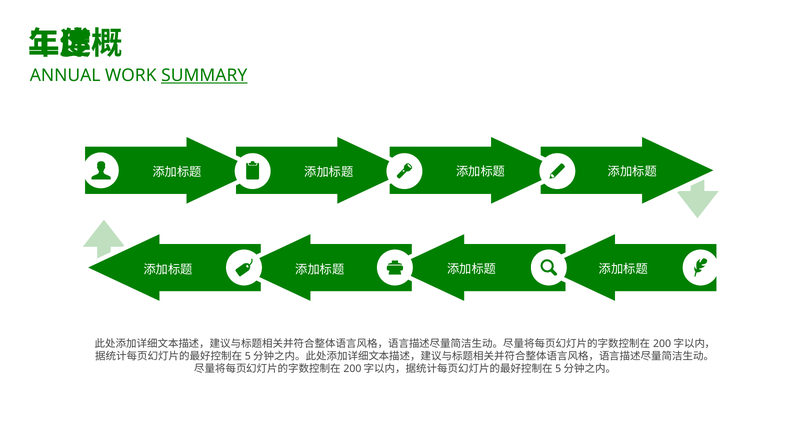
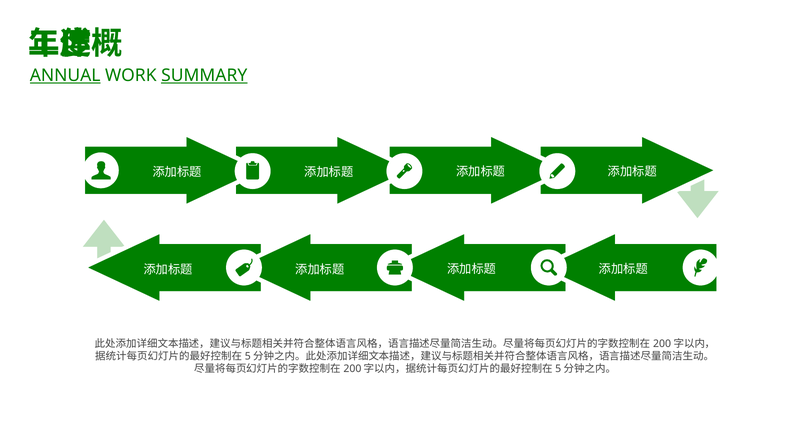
ANNUAL underline: none -> present (65, 75)
